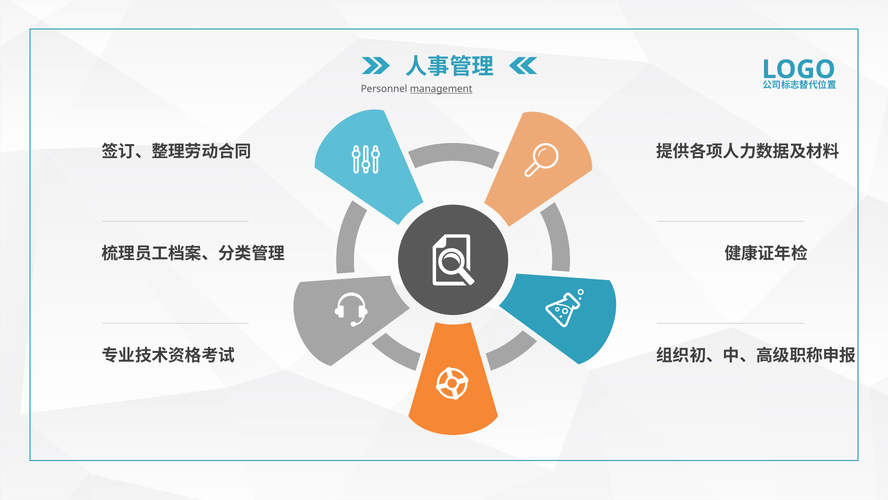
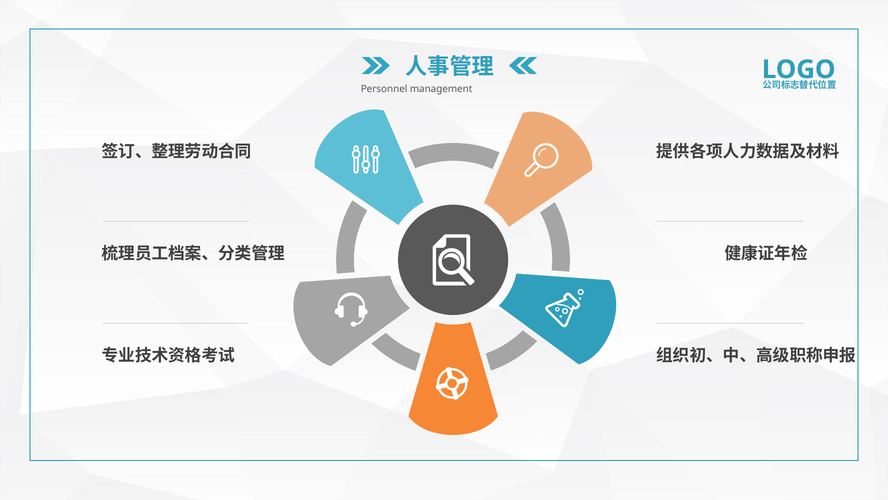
management underline: present -> none (441, 89)
